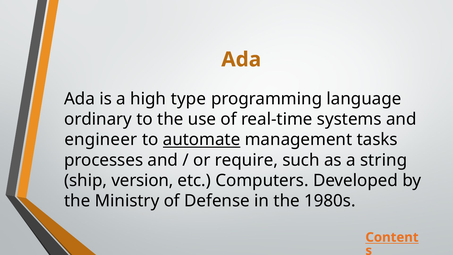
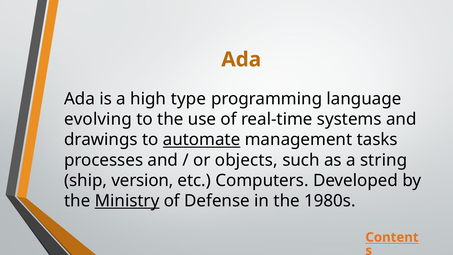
ordinary: ordinary -> evolving (98, 119)
engineer: engineer -> drawings (101, 140)
require: require -> objects (246, 160)
Ministry underline: none -> present (127, 201)
